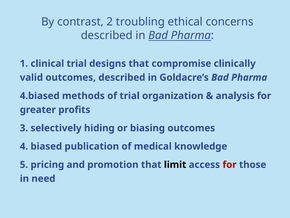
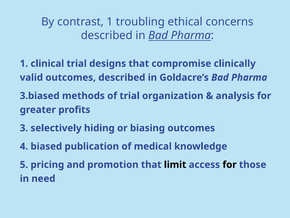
contrast 2: 2 -> 1 (110, 22)
4.biased: 4.biased -> 3.biased (40, 96)
for colour: red -> black (230, 164)
